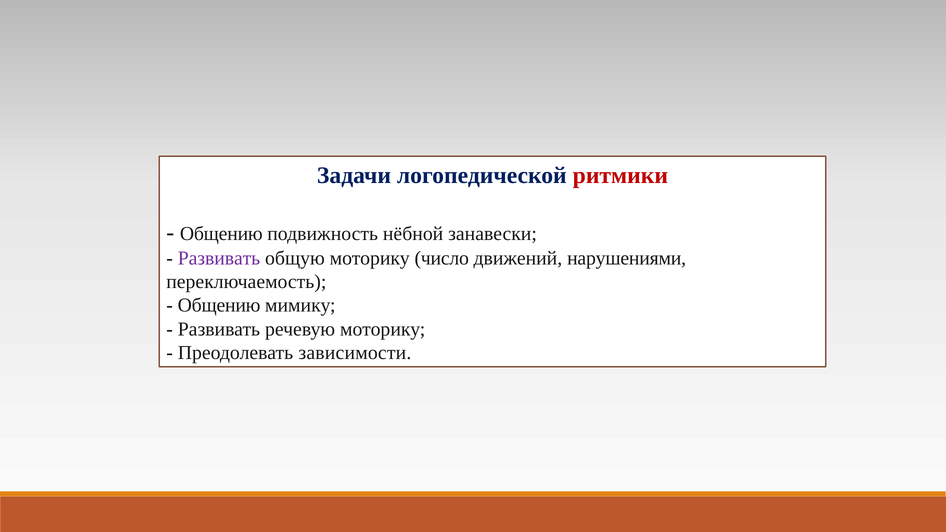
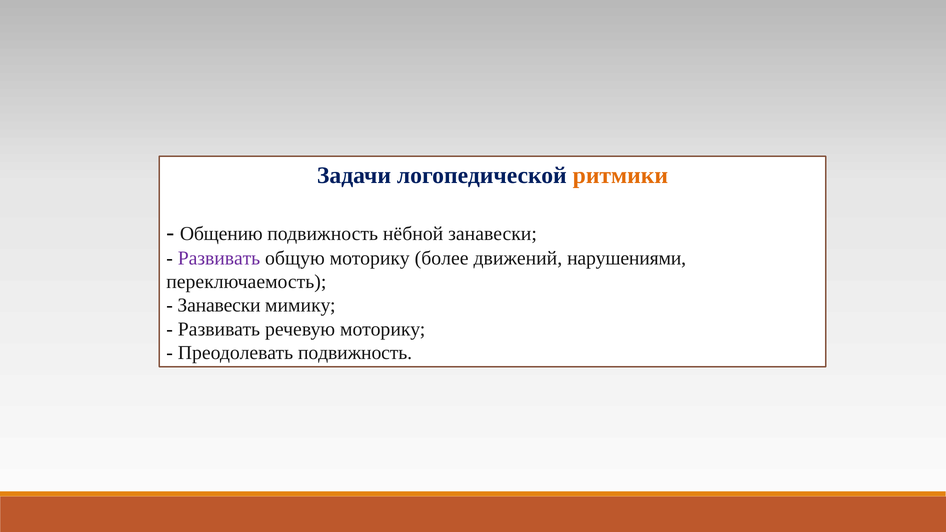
ритмики colour: red -> orange (620, 176)
число: число -> более (442, 258)
Общению: Общению -> Занавески (219, 306)
Преодолевать зависимости: зависимости -> подвижность (355, 353)
